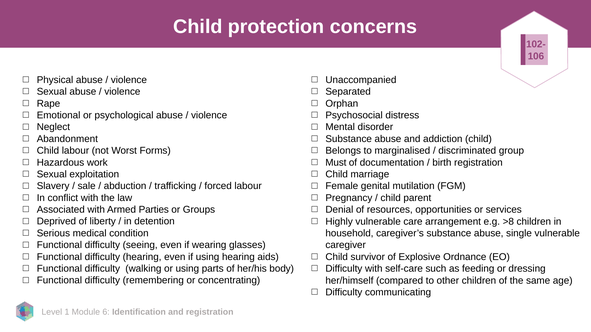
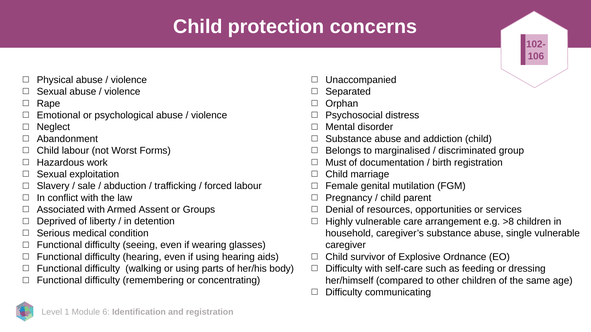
Parties: Parties -> Assent (154, 210)
